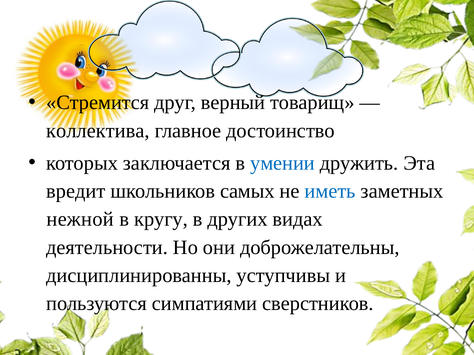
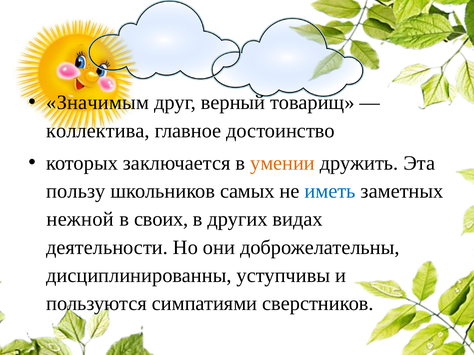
Стремится: Стремится -> Значимым (98, 103)
умении colour: blue -> orange (283, 163)
вредит: вредит -> пользу (76, 191)
кругу: кругу -> своих (161, 220)
